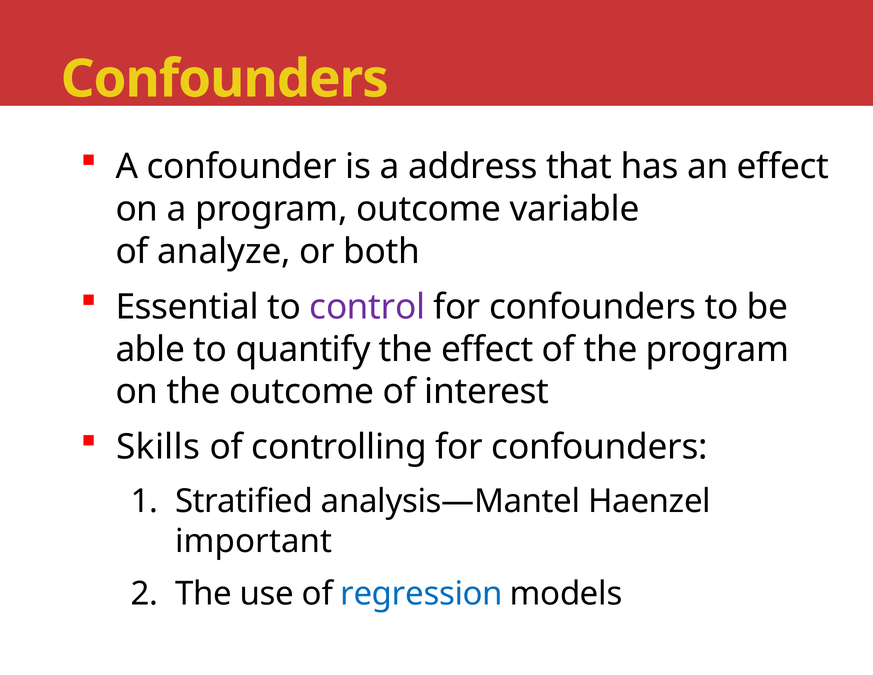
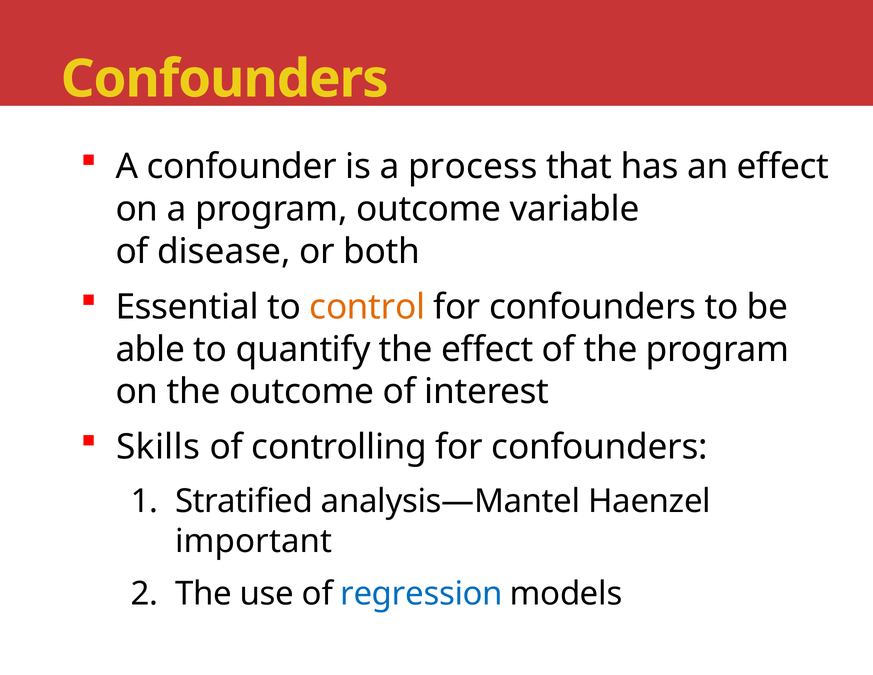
address: address -> process (473, 167)
analyze: analyze -> disease (224, 251)
control colour: purple -> orange (367, 307)
